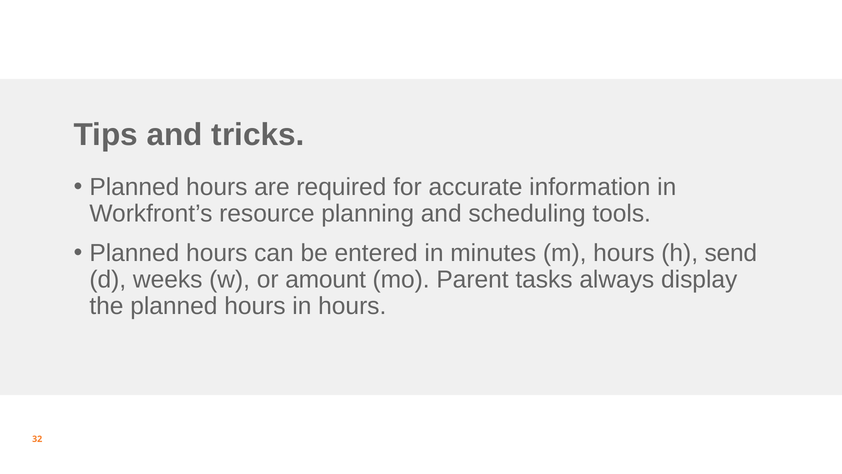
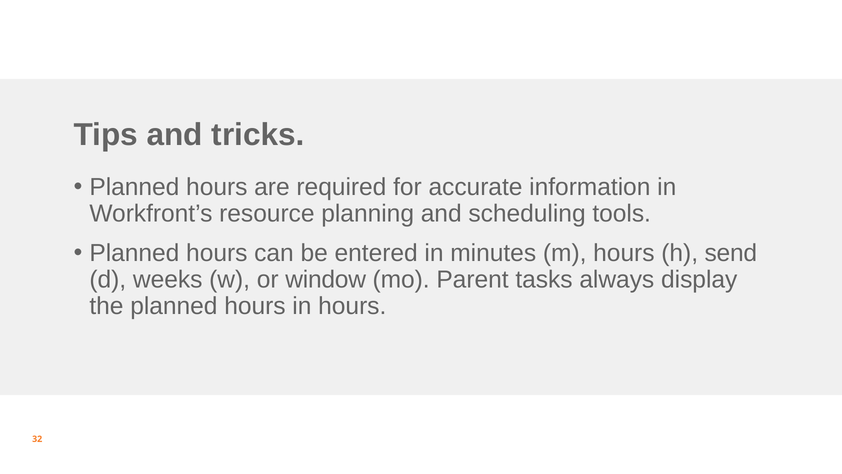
amount: amount -> window (326, 280)
